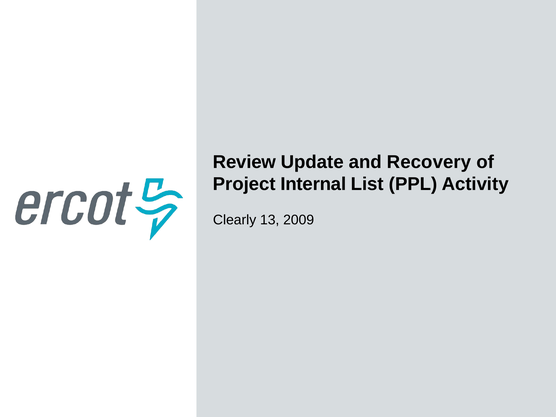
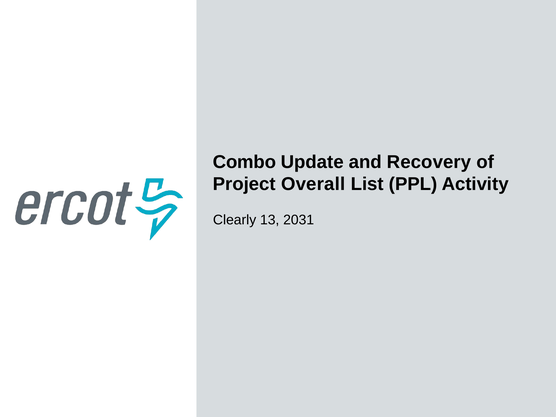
Review: Review -> Combo (244, 162)
Internal: Internal -> Overall (313, 184)
2009: 2009 -> 2031 (299, 220)
